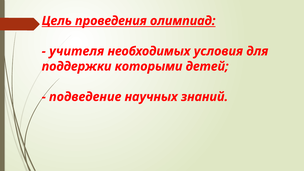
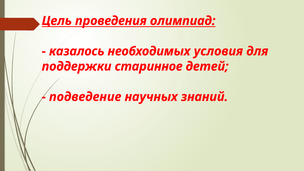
учителя: учителя -> казалось (77, 51)
которыми: которыми -> старинное (149, 66)
